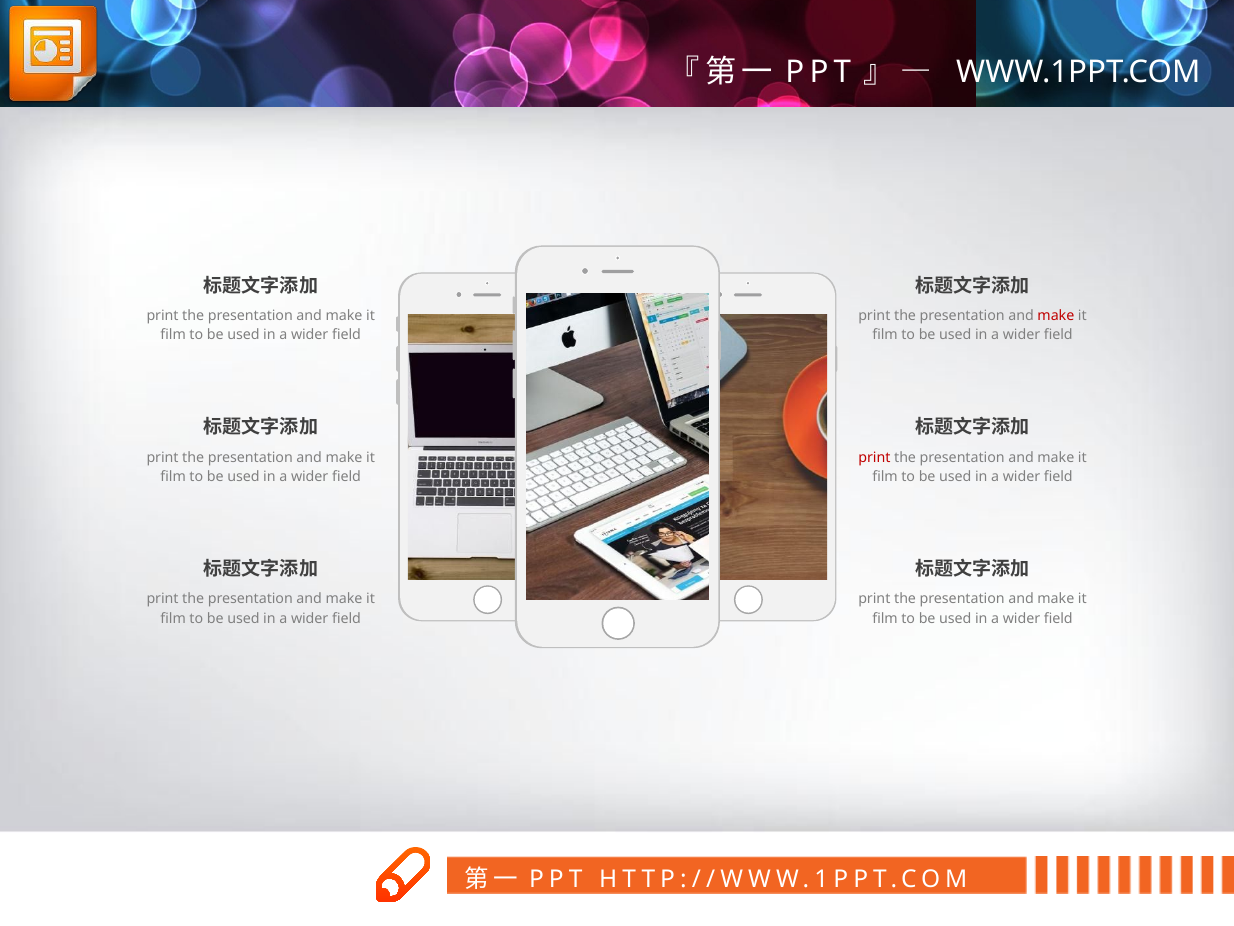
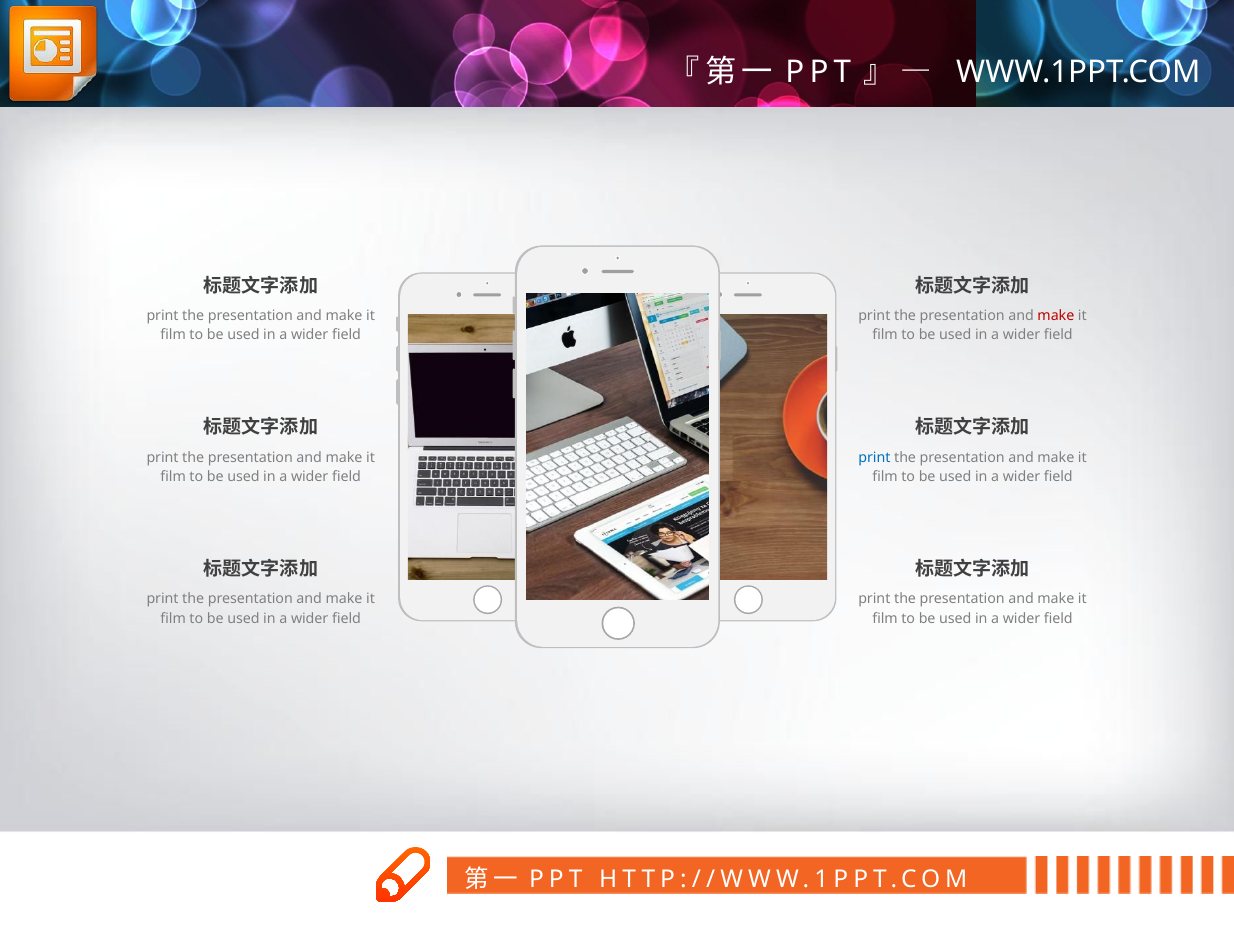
print colour: red -> blue (874, 457)
